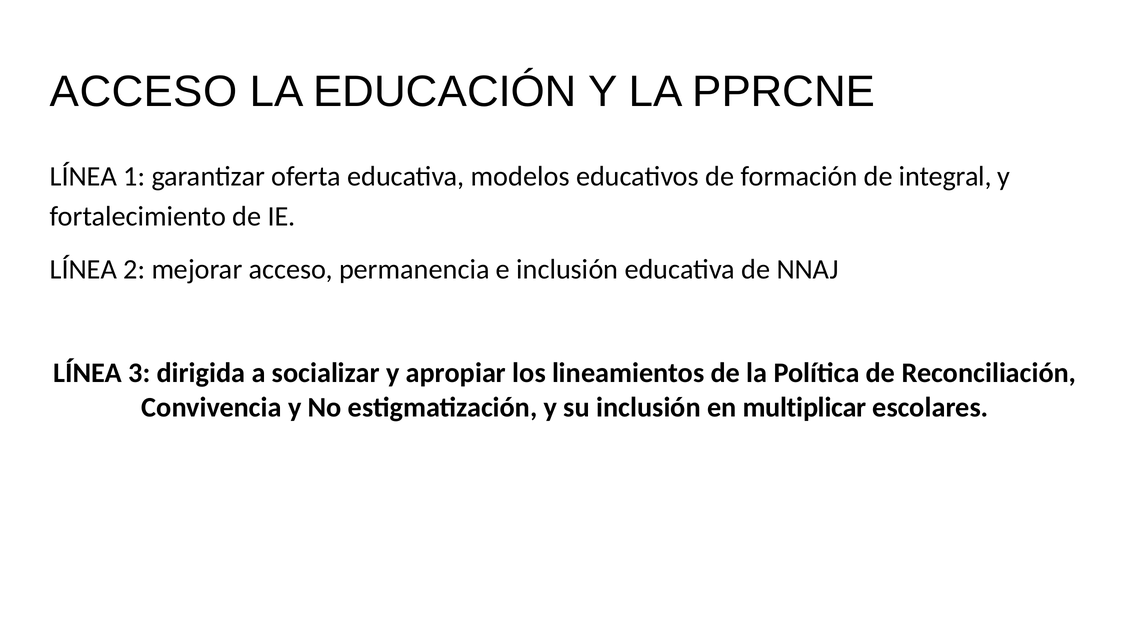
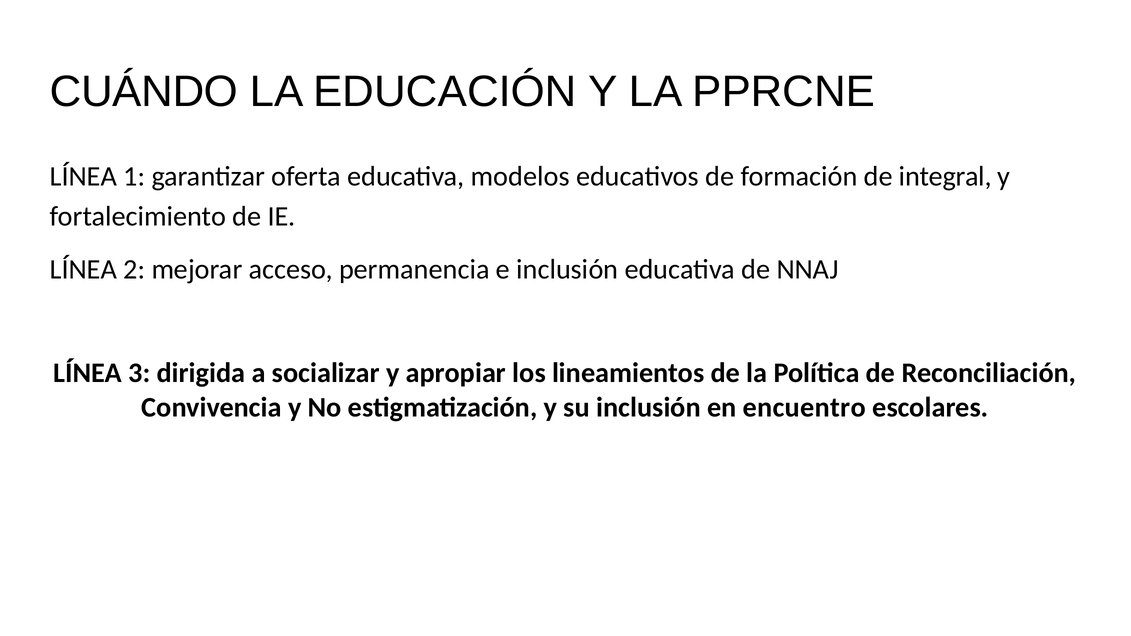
ACCESO: ACCESO -> CUÁNDO (144, 92)
multiplicar: multiplicar -> encuentro (804, 408)
